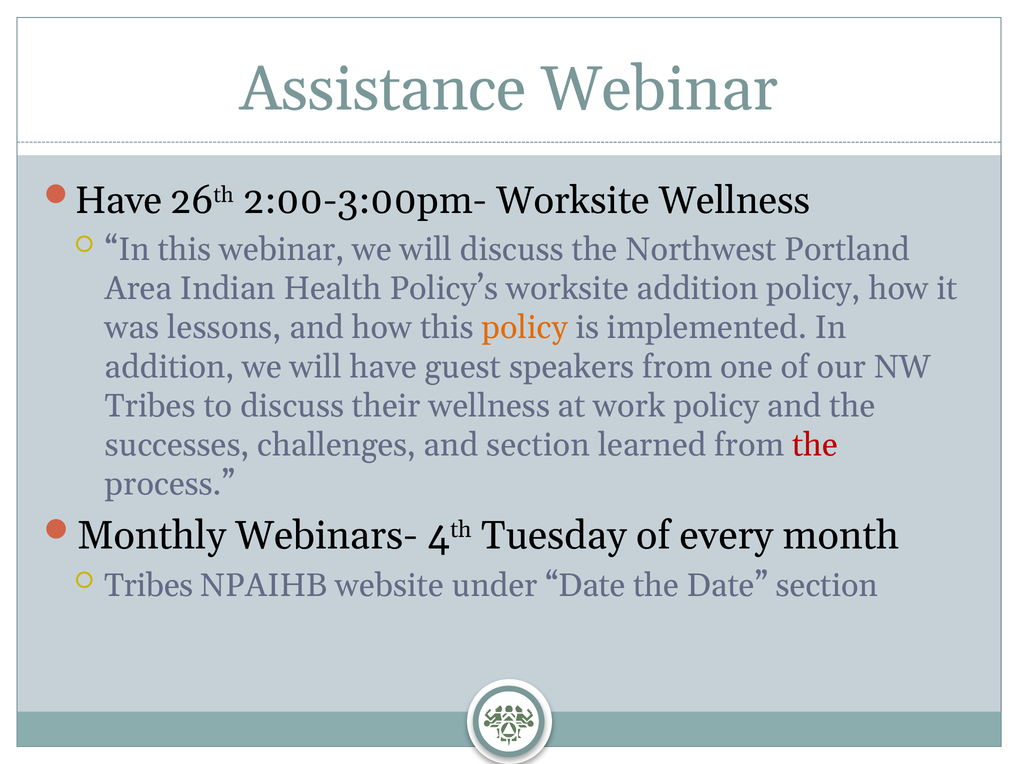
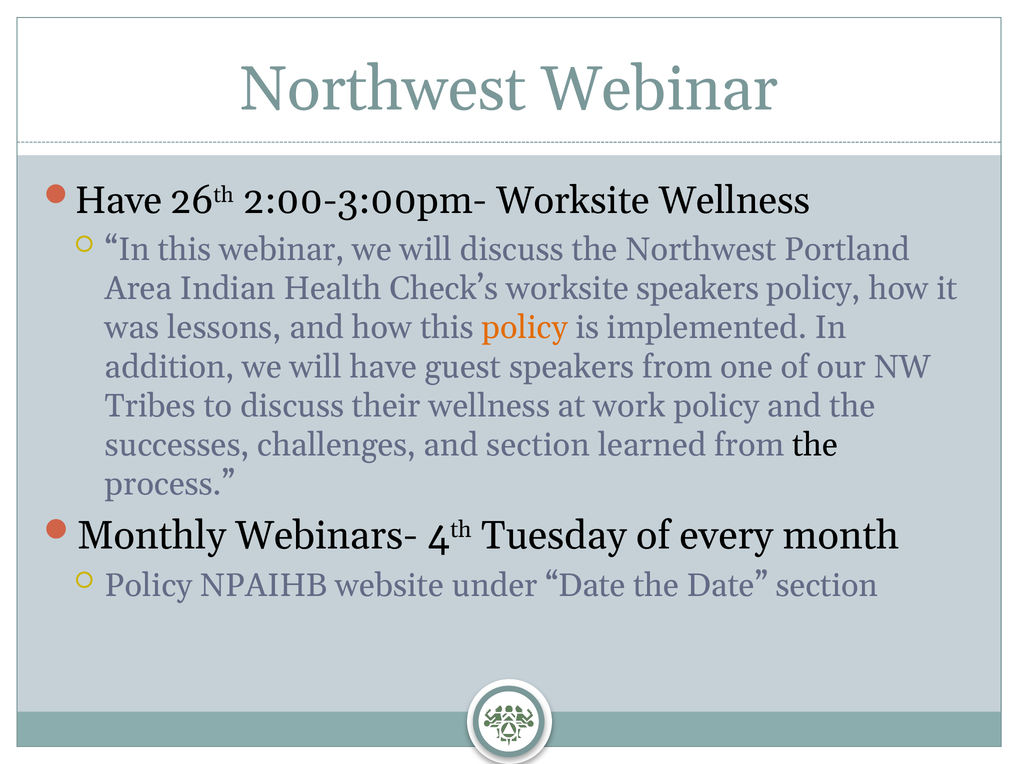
Assistance: Assistance -> Northwest (383, 89)
Policy’s: Policy’s -> Check’s (444, 289)
worksite addition: addition -> speakers (698, 289)
the colour: red -> black (815, 445)
Tribes: Tribes -> Policy (149, 585)
